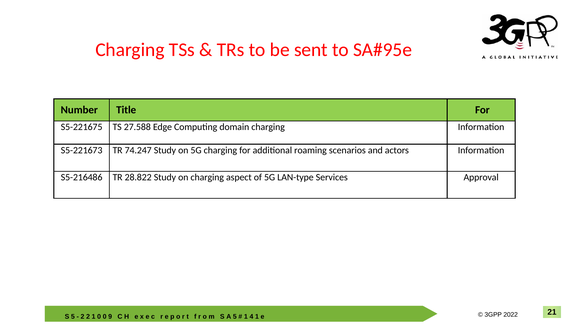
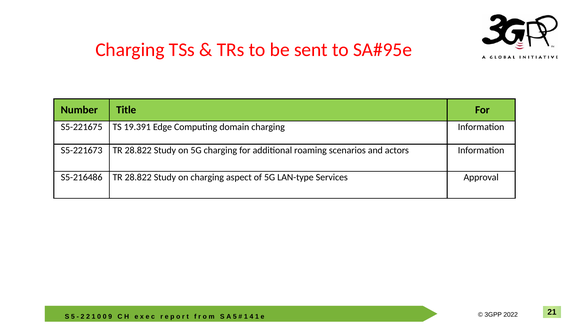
27.588: 27.588 -> 19.391 (137, 127)
S5-221673 TR 74.247: 74.247 -> 28.822 (138, 150)
